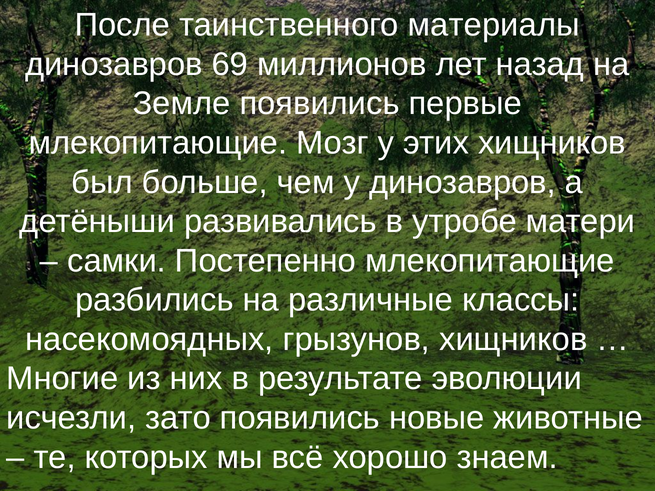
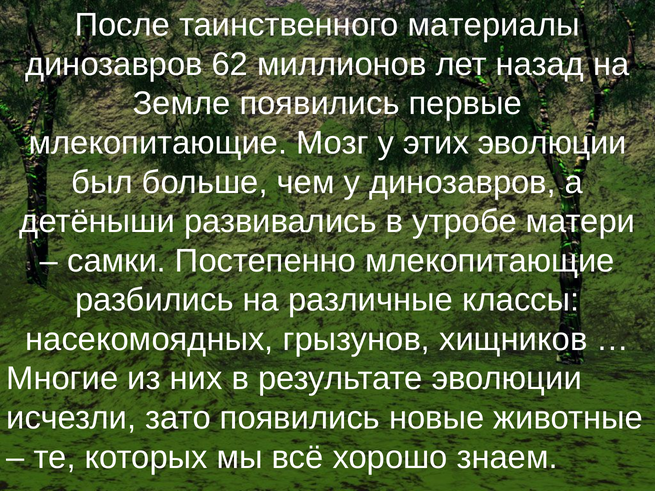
69: 69 -> 62 (230, 64)
этих хищников: хищников -> эволюции (552, 143)
